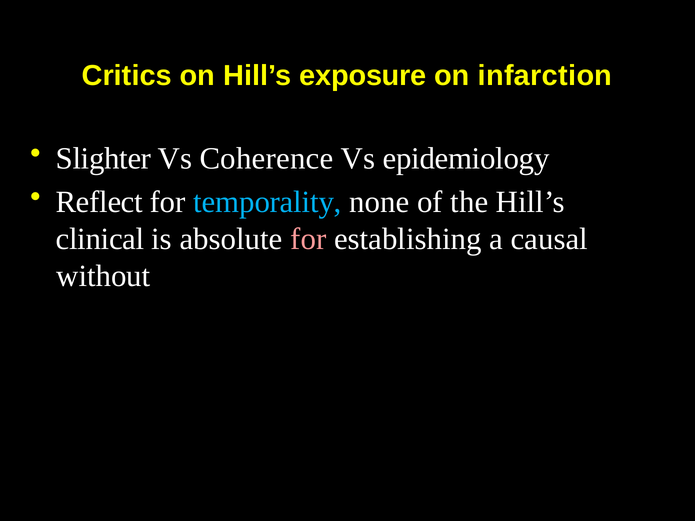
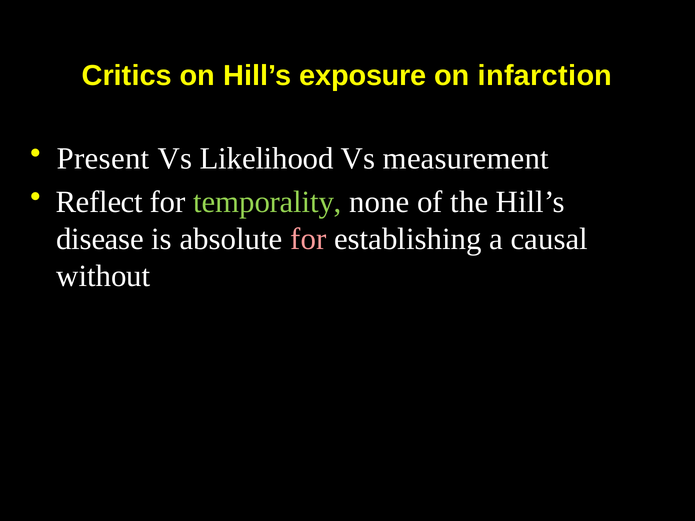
Slighter: Slighter -> Present (103, 159)
Coherence: Coherence -> Likelihood (267, 159)
epidemiology: epidemiology -> measurement (466, 159)
temporality colour: light blue -> light green (268, 202)
clinical: clinical -> disease (100, 239)
